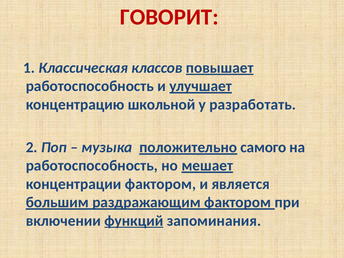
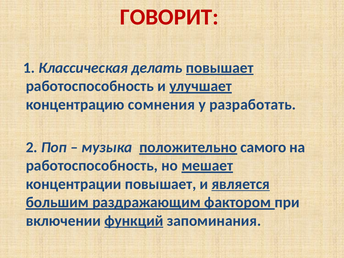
классов: классов -> делать (157, 68)
школьной: школьной -> сомнения (161, 104)
концентрации фактором: фактором -> повышает (161, 184)
является underline: none -> present (241, 184)
